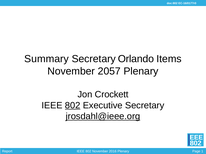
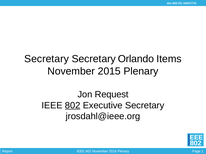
Summary: Summary -> Secretary (47, 59)
2057: 2057 -> 2015 (109, 71)
Crockett: Crockett -> Request (112, 95)
jrosdahl@ieee.org underline: present -> none (103, 117)
